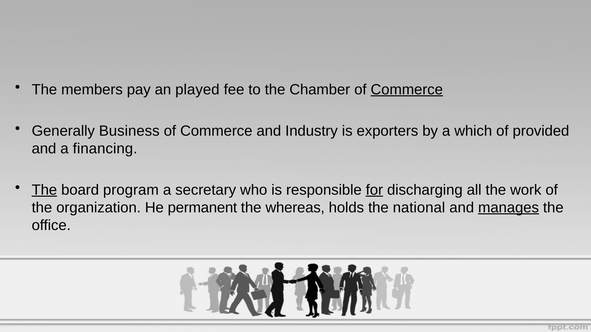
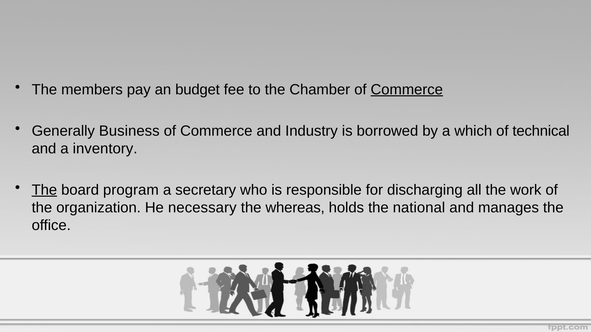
played: played -> budget (198, 90)
exporters: exporters -> borrowed (387, 131)
provided: provided -> technical (541, 131)
financing: financing -> inventory (105, 149)
for underline: present -> none (374, 190)
permanent: permanent -> necessary (202, 208)
manages underline: present -> none (509, 208)
